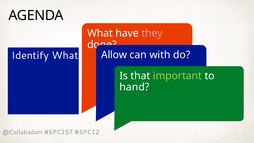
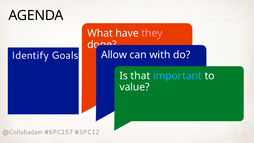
Identify What: What -> Goals (65, 55)
important colour: light green -> light blue (177, 76)
hand: hand -> value (135, 87)
